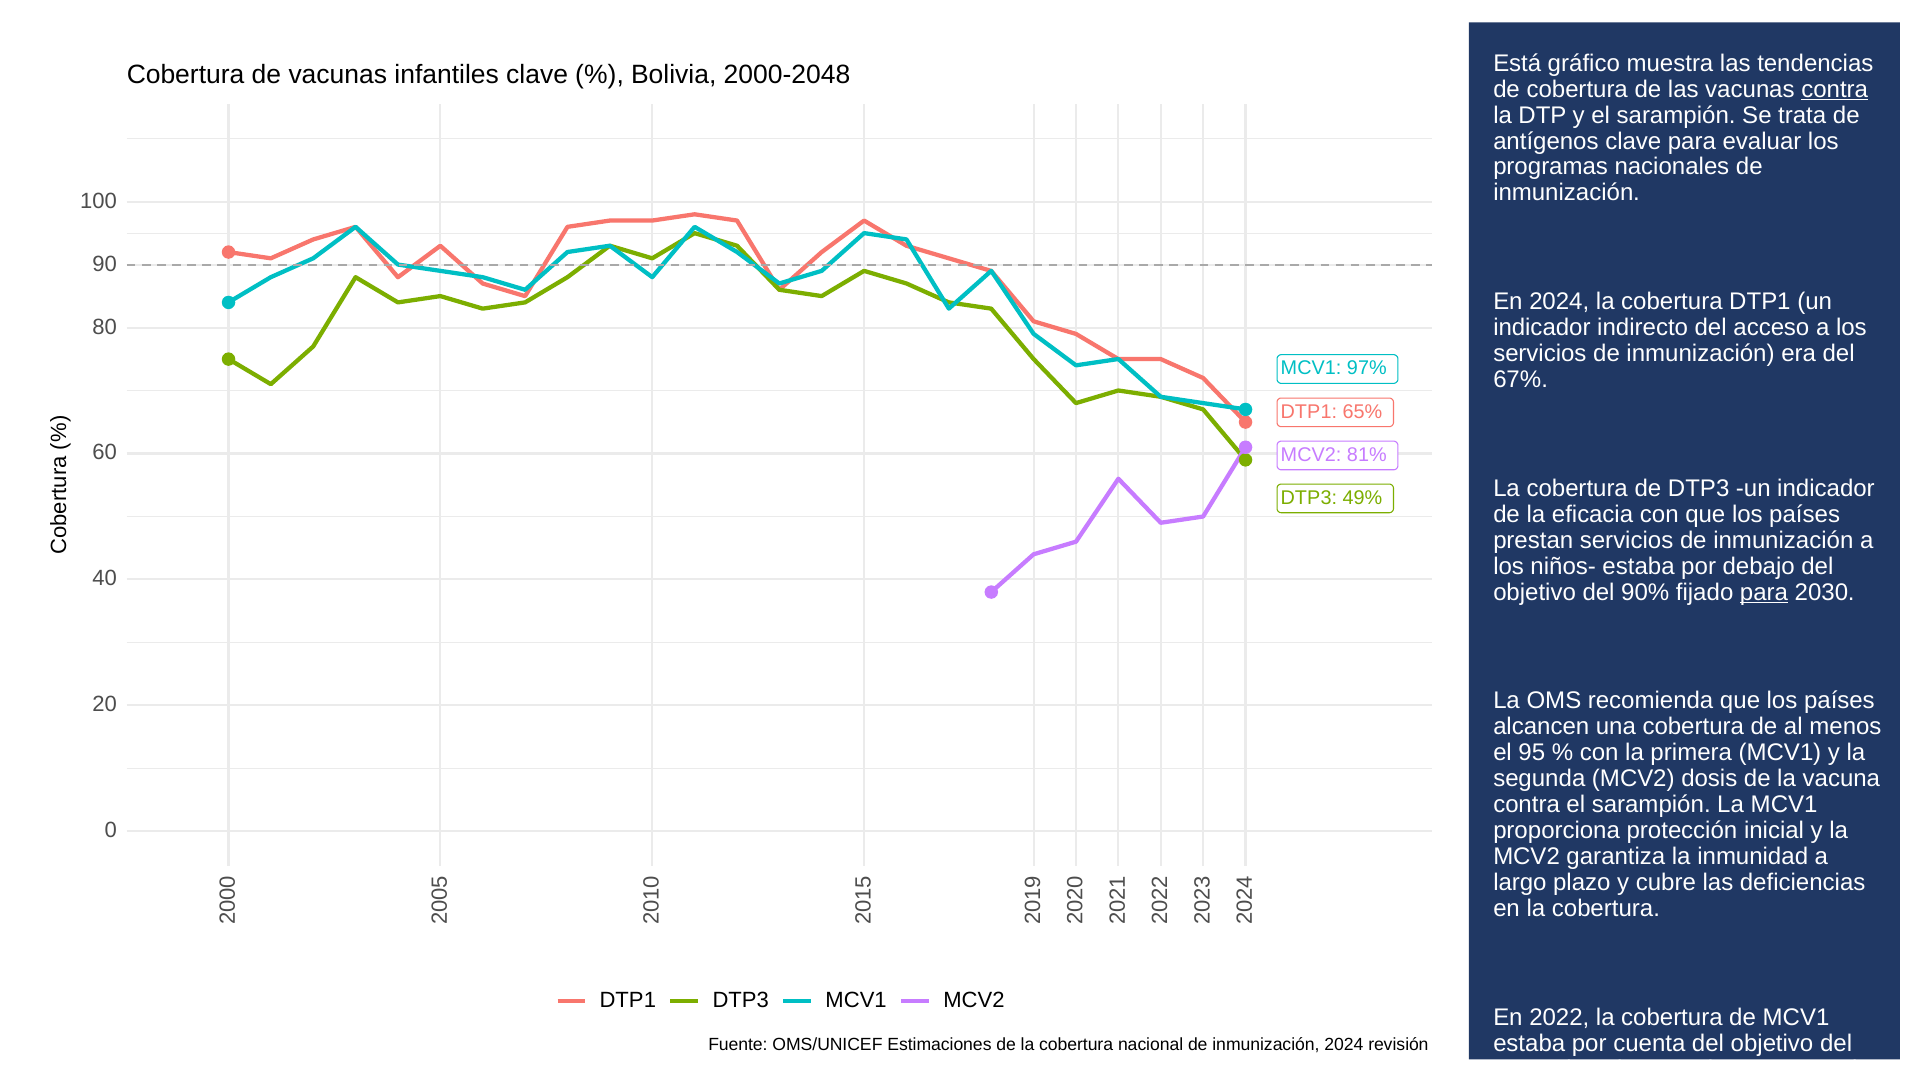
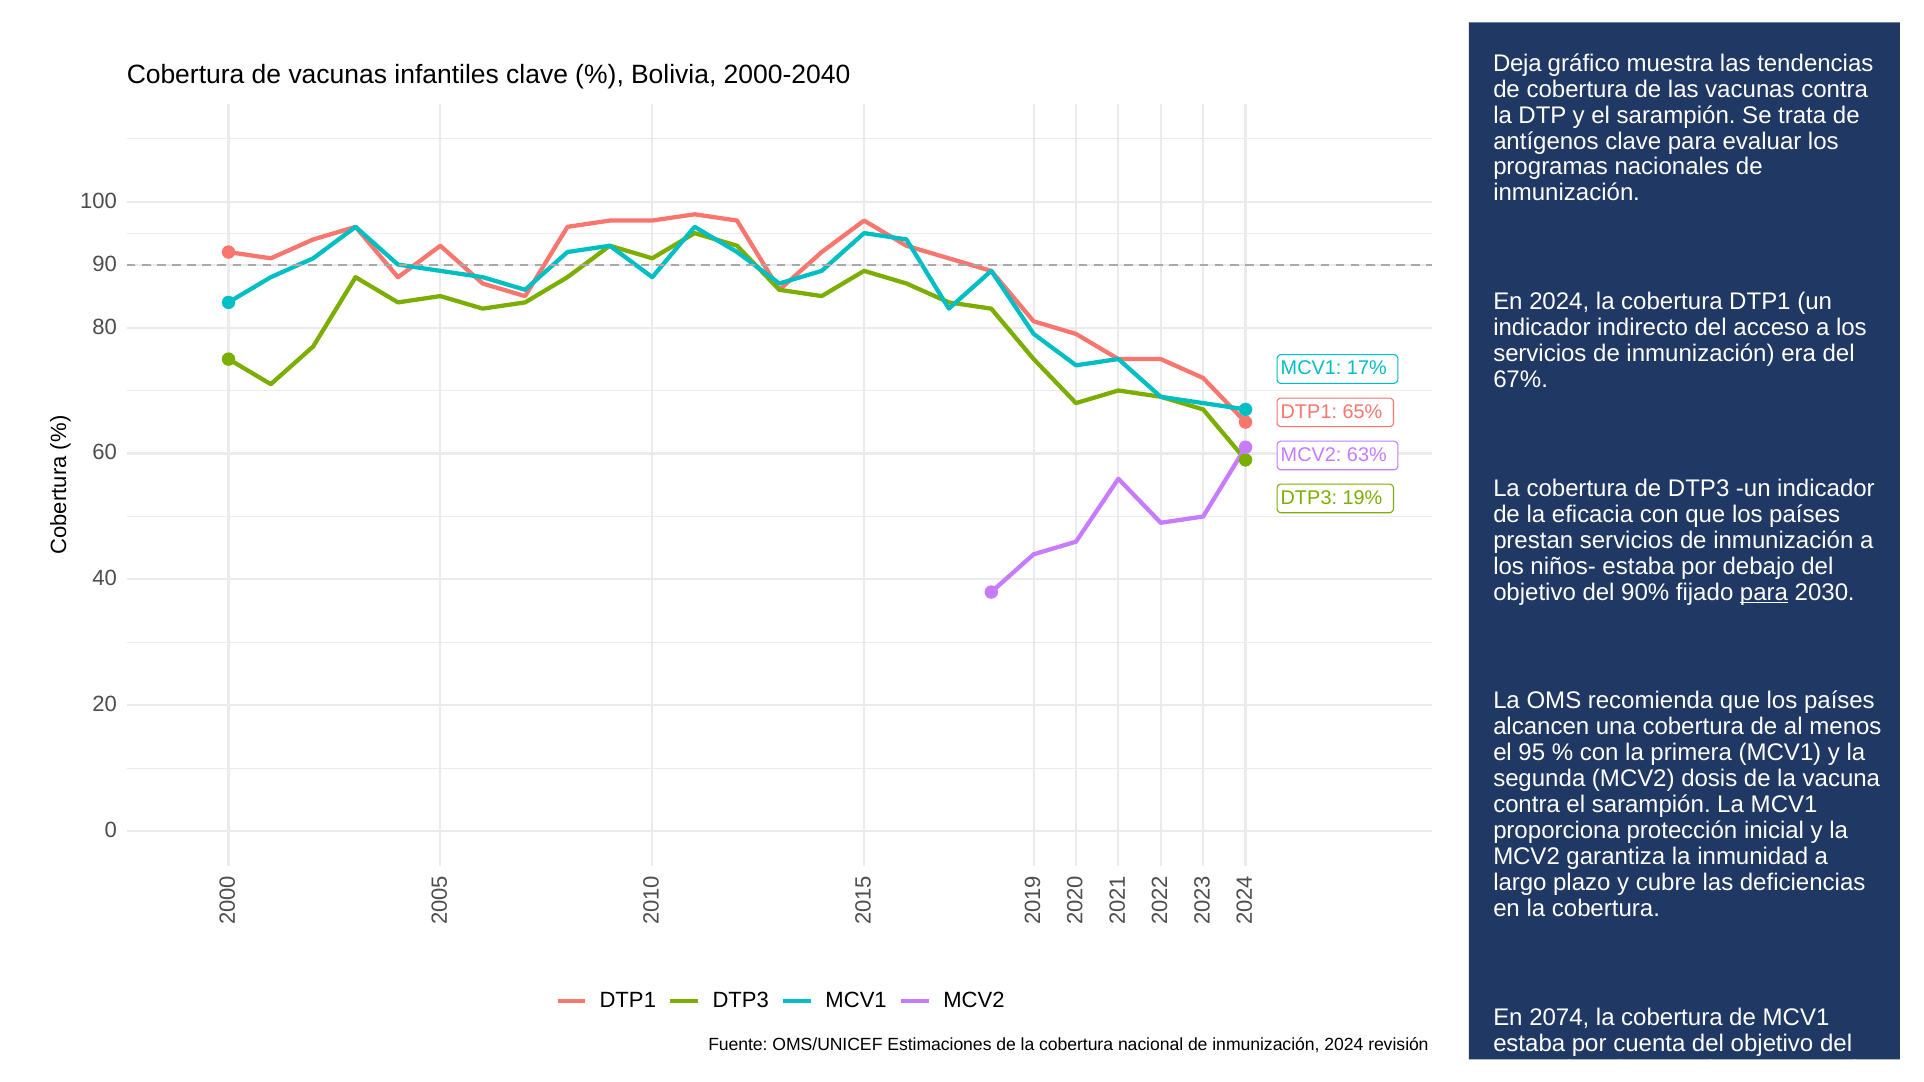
Está: Está -> Deja (1517, 63)
2000-2048: 2000-2048 -> 2000-2040 (787, 74)
contra underline: present -> none (1835, 89)
97%: 97% -> 17% (1367, 368)
81%: 81% -> 63% (1367, 455)
49%: 49% -> 19% (1362, 498)
2022: 2022 -> 2074 (1559, 1017)
